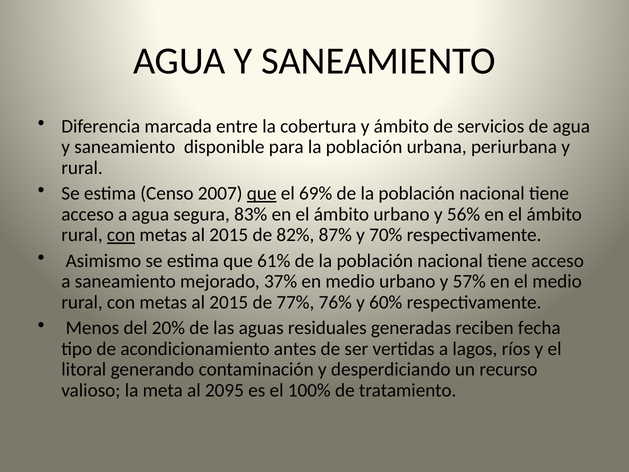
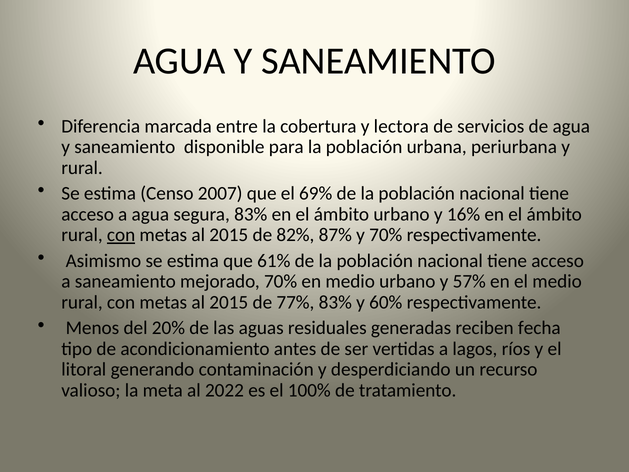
y ámbito: ámbito -> lectora (401, 126)
que underline: present -> none (262, 193)
56%: 56% -> 16% (464, 214)
mejorado 37%: 37% -> 70% (281, 281)
77% 76%: 76% -> 83% (335, 302)
2095: 2095 -> 2022 (224, 390)
